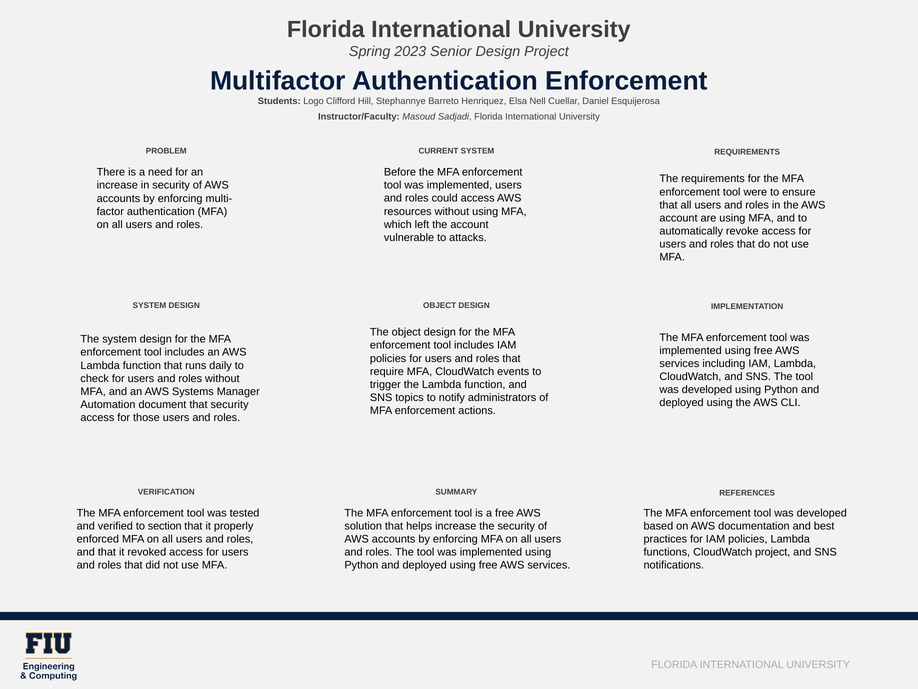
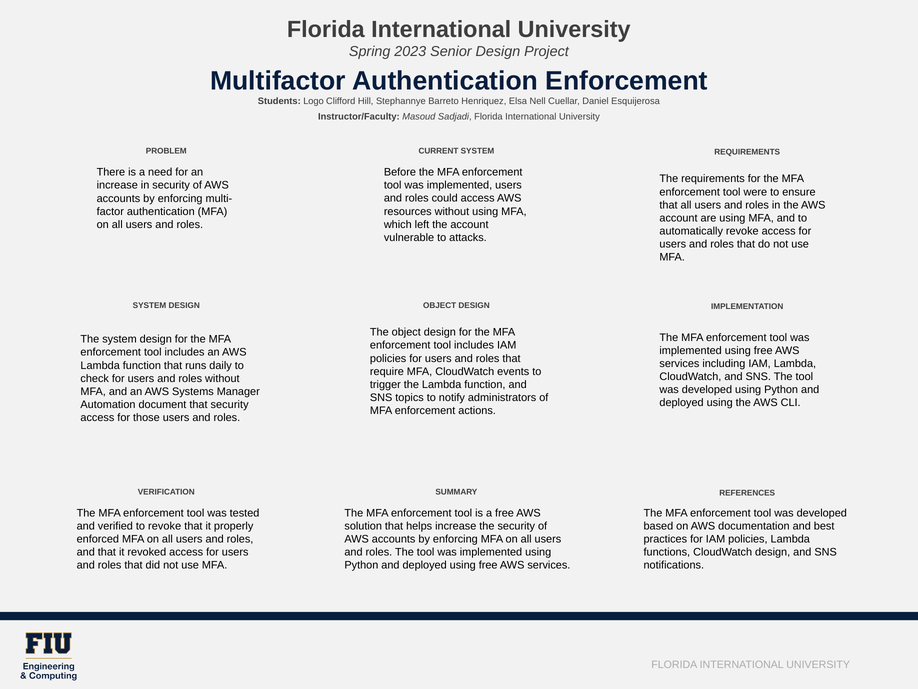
to section: section -> revoke (165, 526)
CloudWatch project: project -> design (773, 552)
